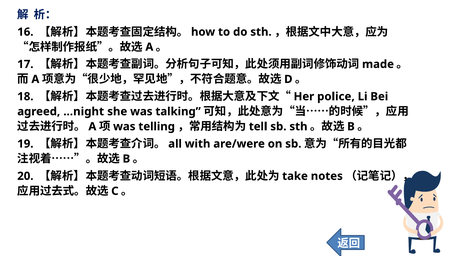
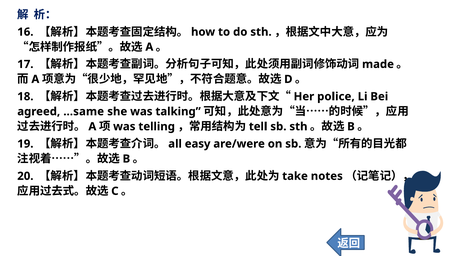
…night: …night -> …same (84, 112)
with: with -> easy (198, 144)
